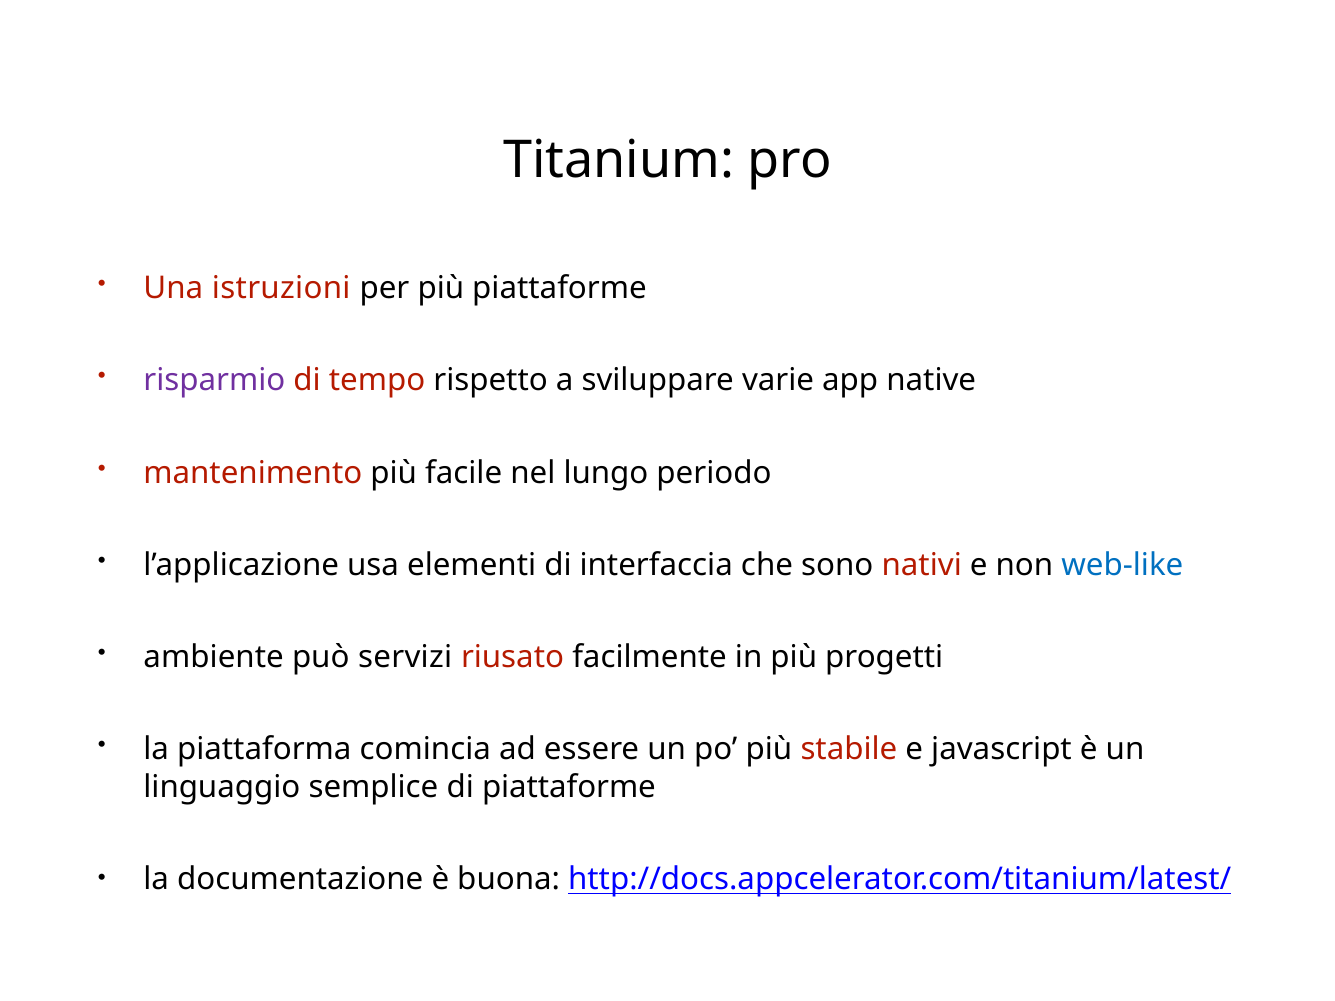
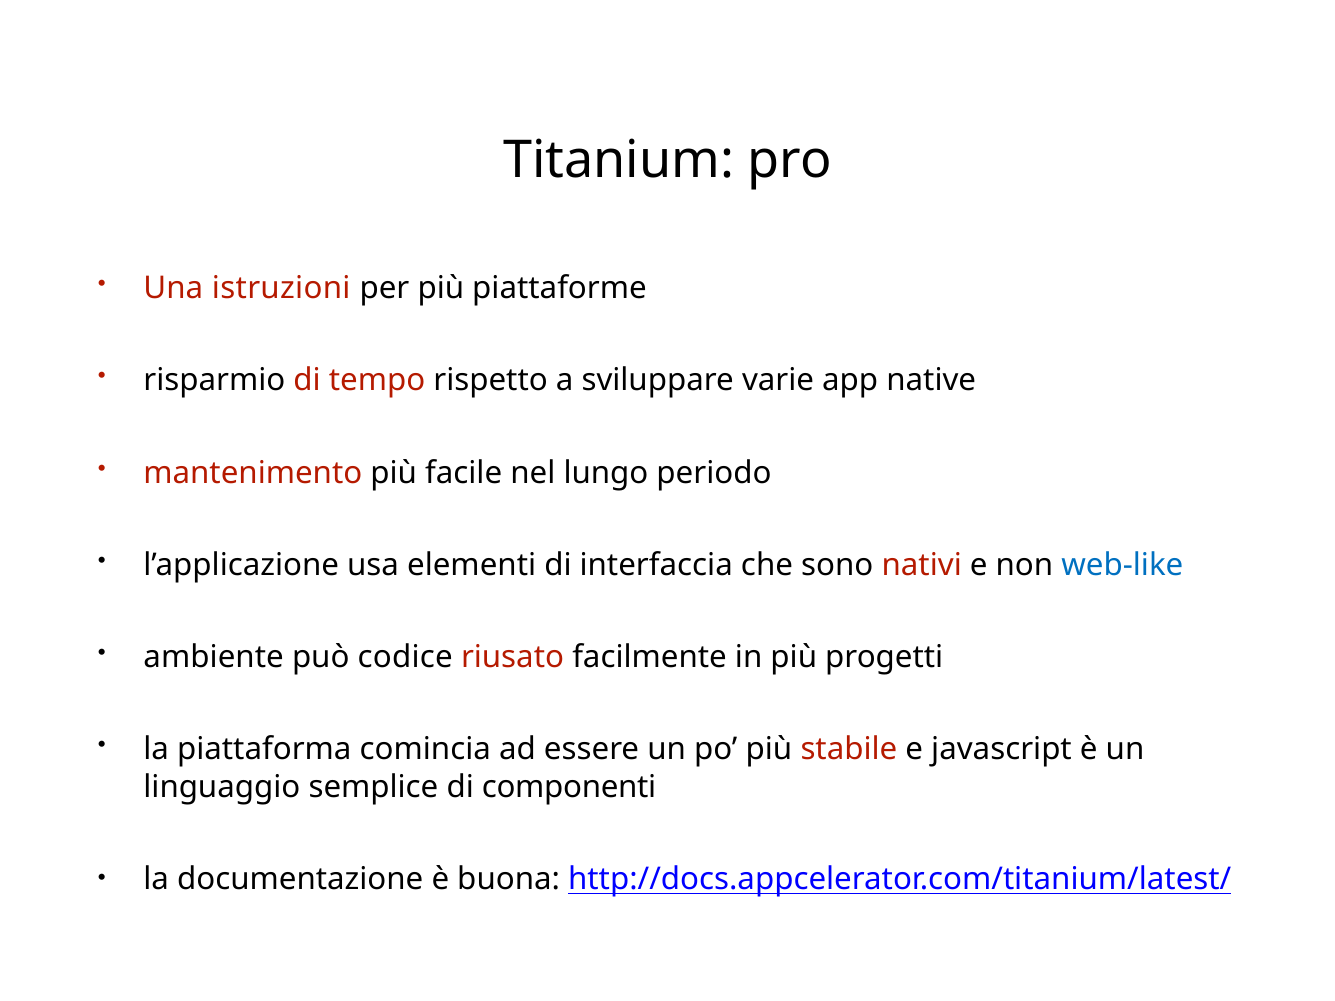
risparmio colour: purple -> black (214, 381)
servizi: servizi -> codice (405, 658)
di piattaforme: piattaforme -> componenti (569, 787)
